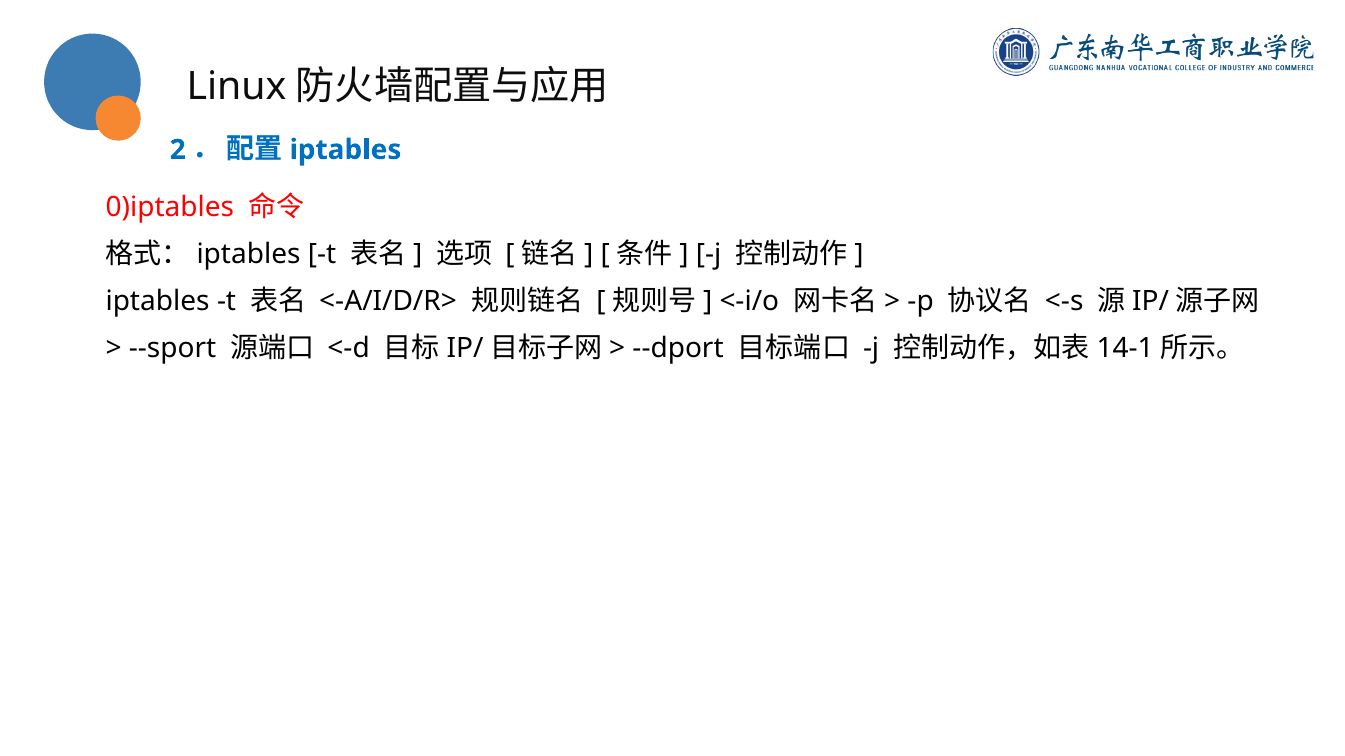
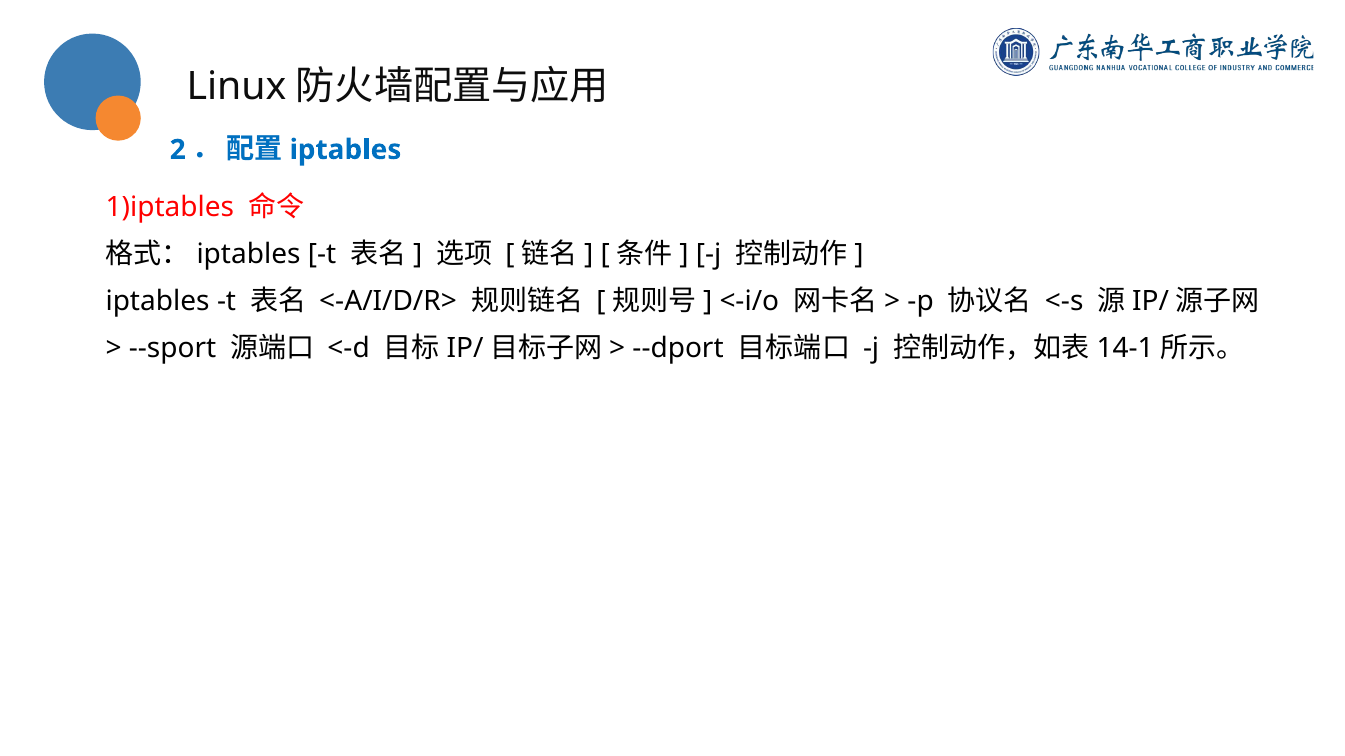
0)iptables: 0)iptables -> 1)iptables (170, 207)
